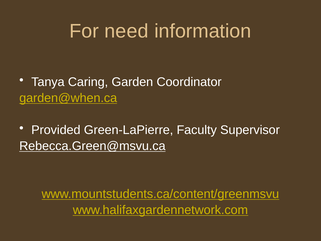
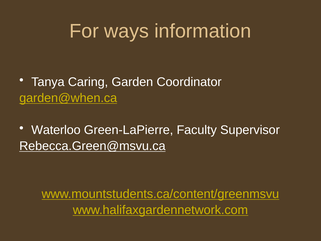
need: need -> ways (127, 31)
Provided: Provided -> Waterloo (56, 130)
